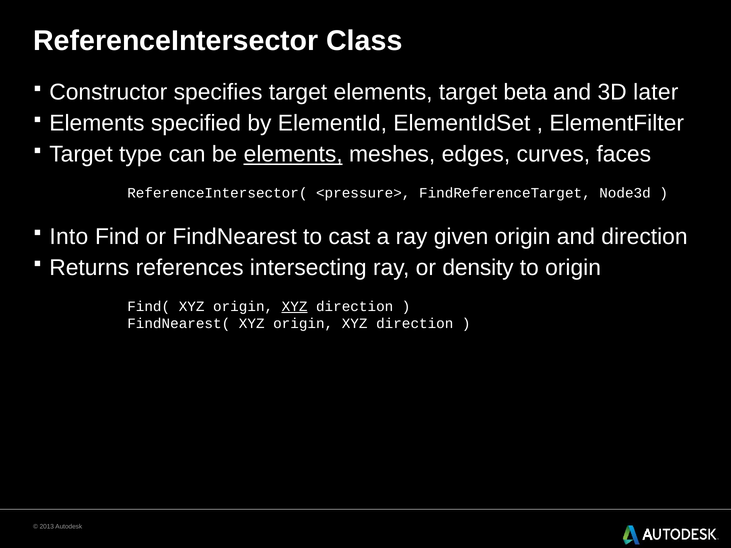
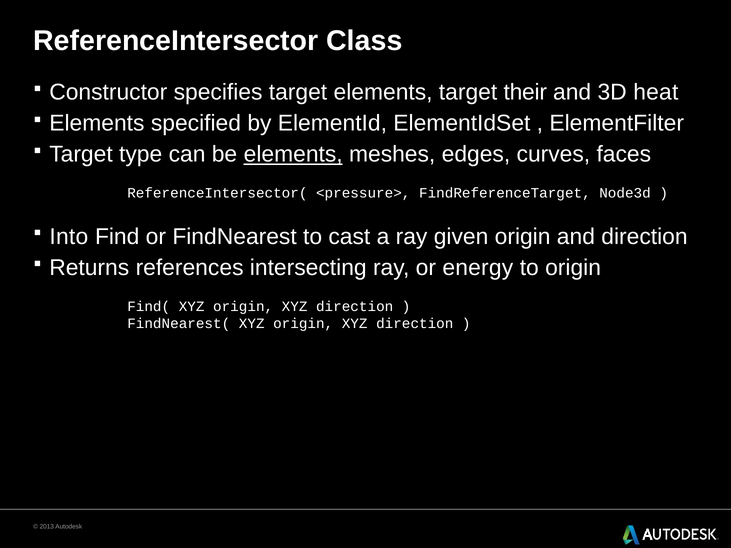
beta: beta -> their (525, 92)
later: later -> heat (656, 92)
density: density -> energy (478, 268)
XYZ underline: present -> none (295, 307)
